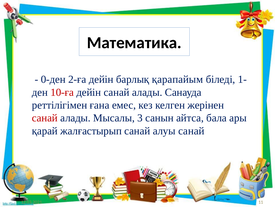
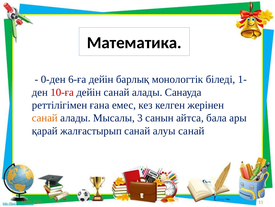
2-ға: 2-ға -> 6-ға (77, 79)
қарапайым: қарапайым -> монологтік (178, 79)
санай colour: red -> orange (45, 118)
